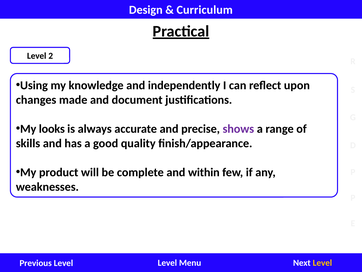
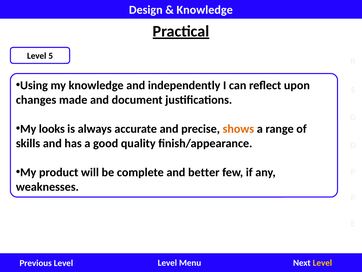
Curriculum: Curriculum -> Knowledge (205, 10)
2: 2 -> 5 (51, 56)
shows colour: purple -> orange (238, 129)
within: within -> better (204, 172)
